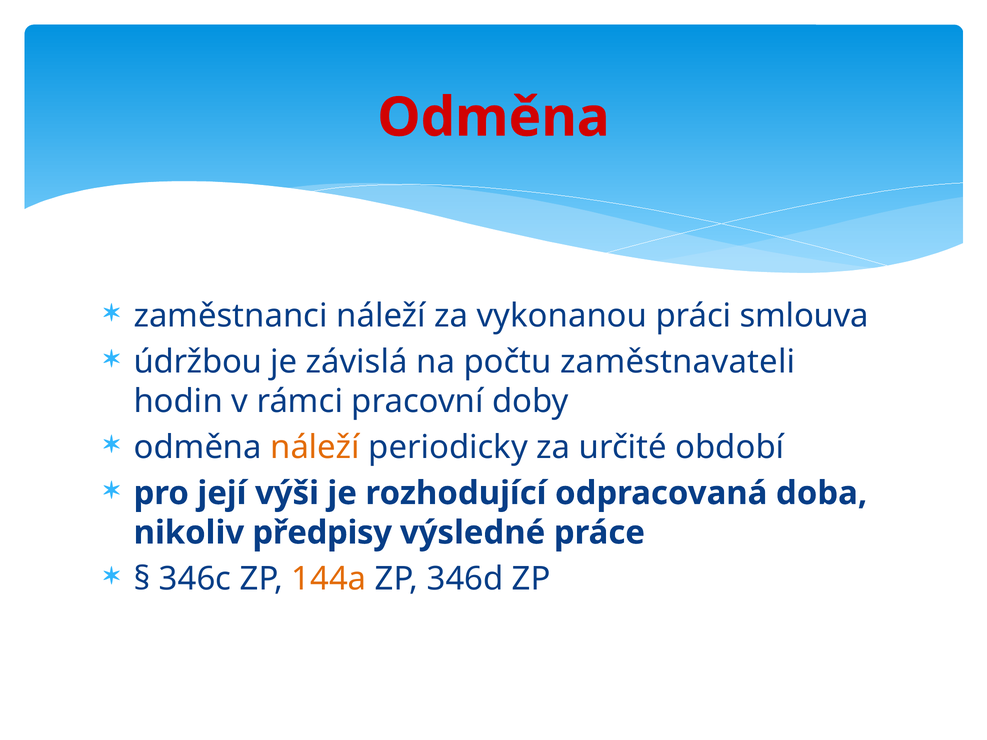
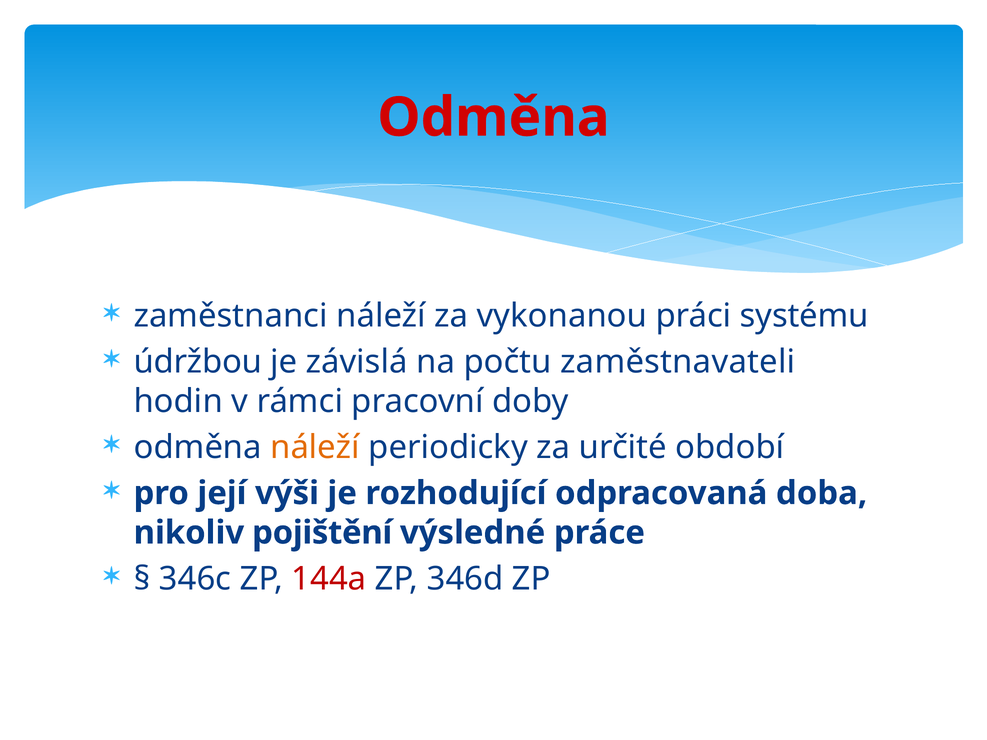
smlouva: smlouva -> systému (804, 316)
předpisy: předpisy -> pojištění (322, 533)
144a colour: orange -> red (329, 579)
